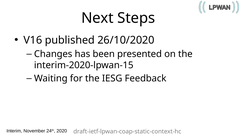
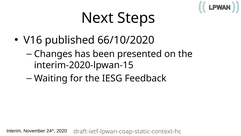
26/10/2020: 26/10/2020 -> 66/10/2020 (126, 40)
